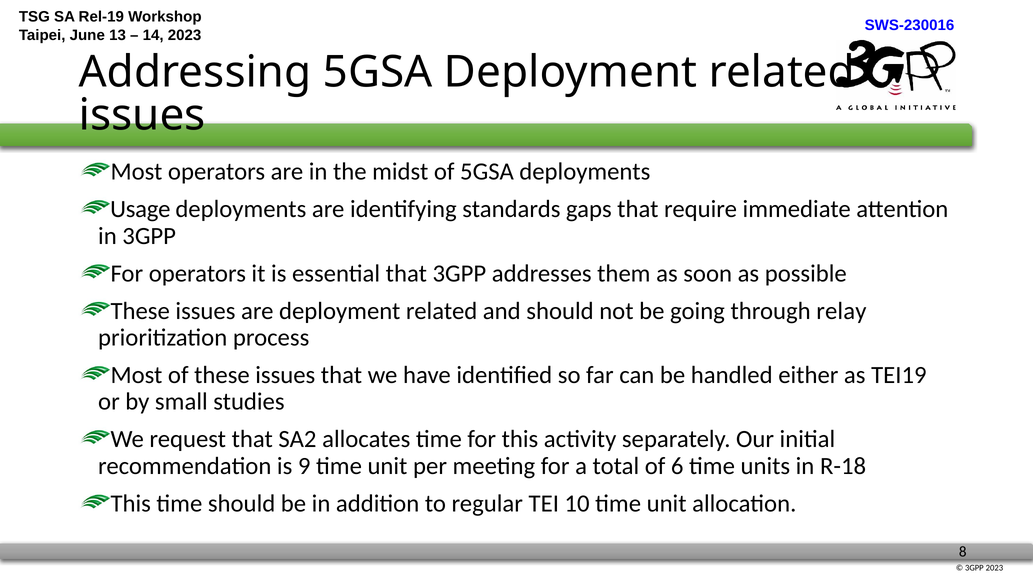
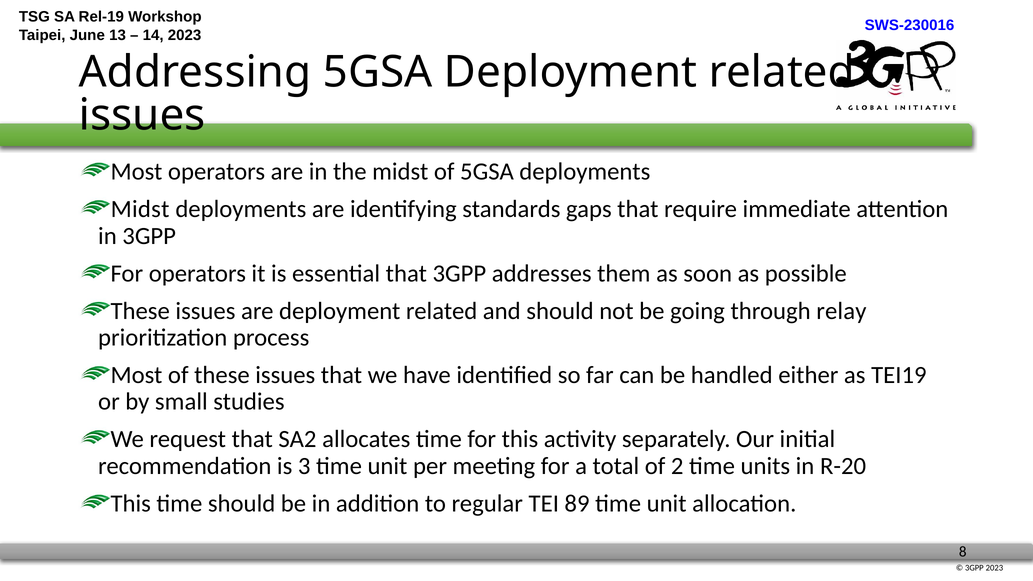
Usage: Usage -> Midst (140, 209)
9: 9 -> 3 (304, 466)
6: 6 -> 2 (677, 466)
R-18: R-18 -> R-20 (843, 466)
10: 10 -> 89 (577, 504)
